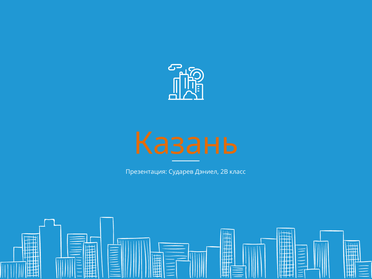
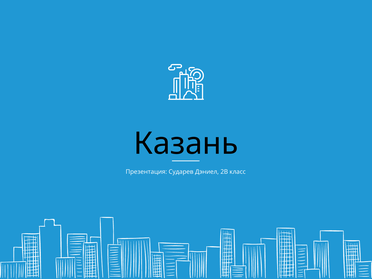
Казань colour: orange -> black (186, 144)
